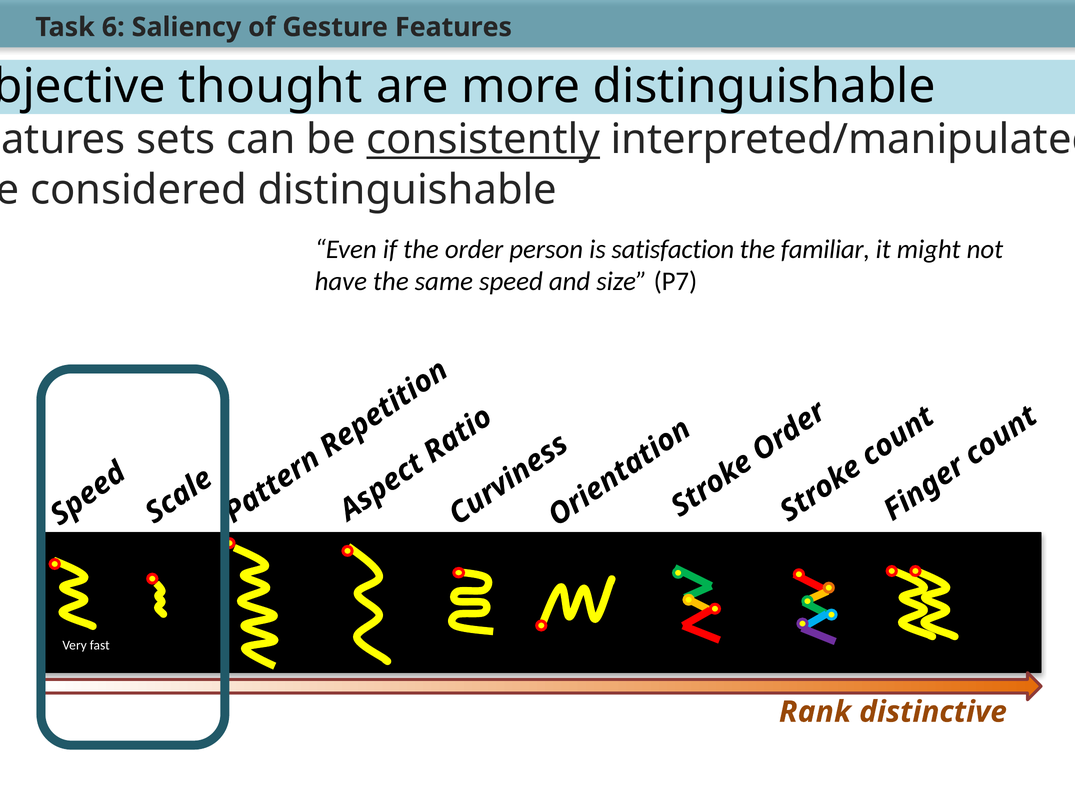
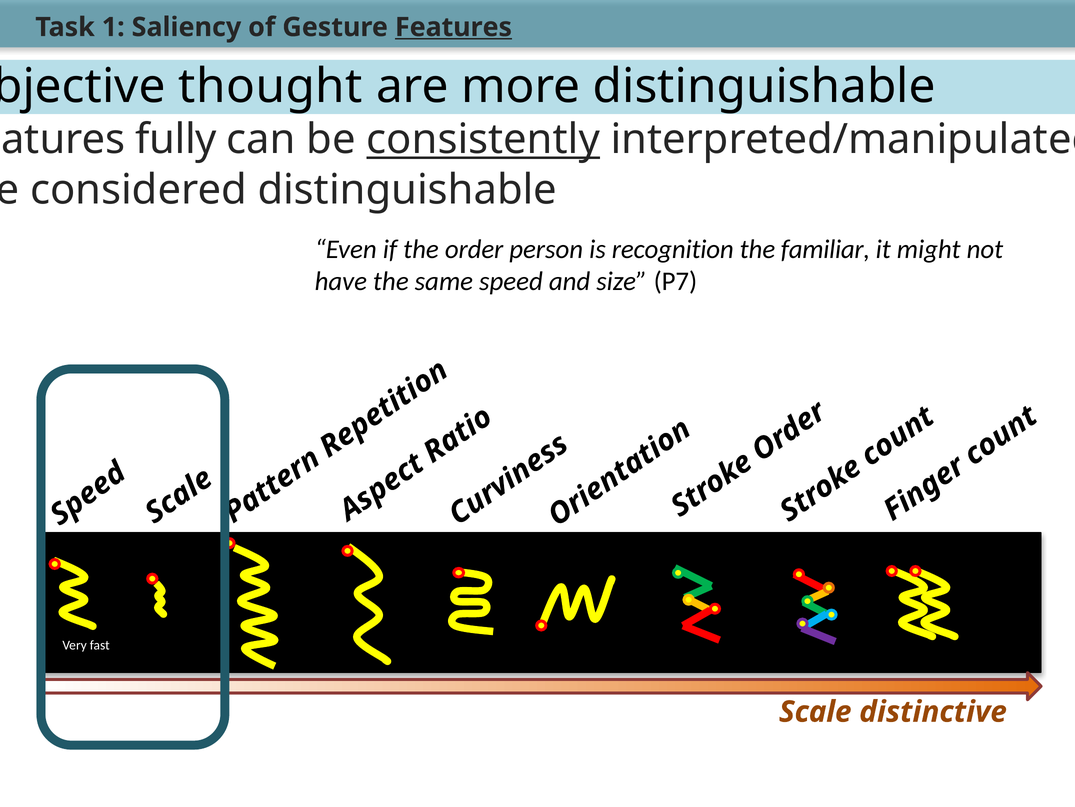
6: 6 -> 1 (113, 27)
Features underline: none -> present (453, 27)
sets: sets -> fully (176, 140)
satisfaction: satisfaction -> recognition (673, 249)
Rank: Rank -> Scale (815, 711)
